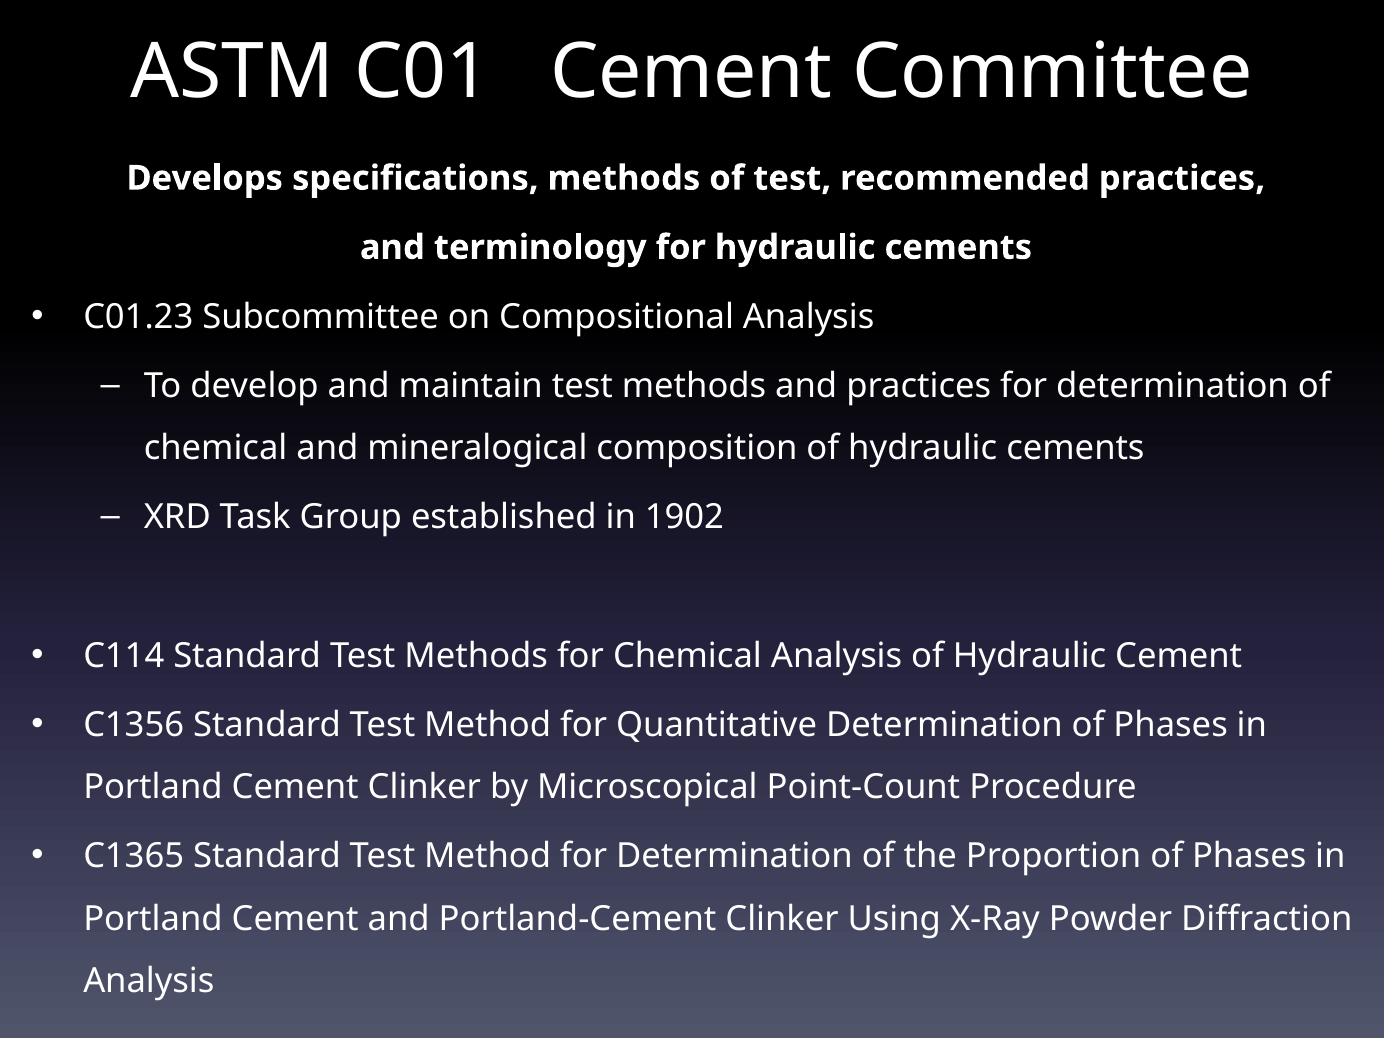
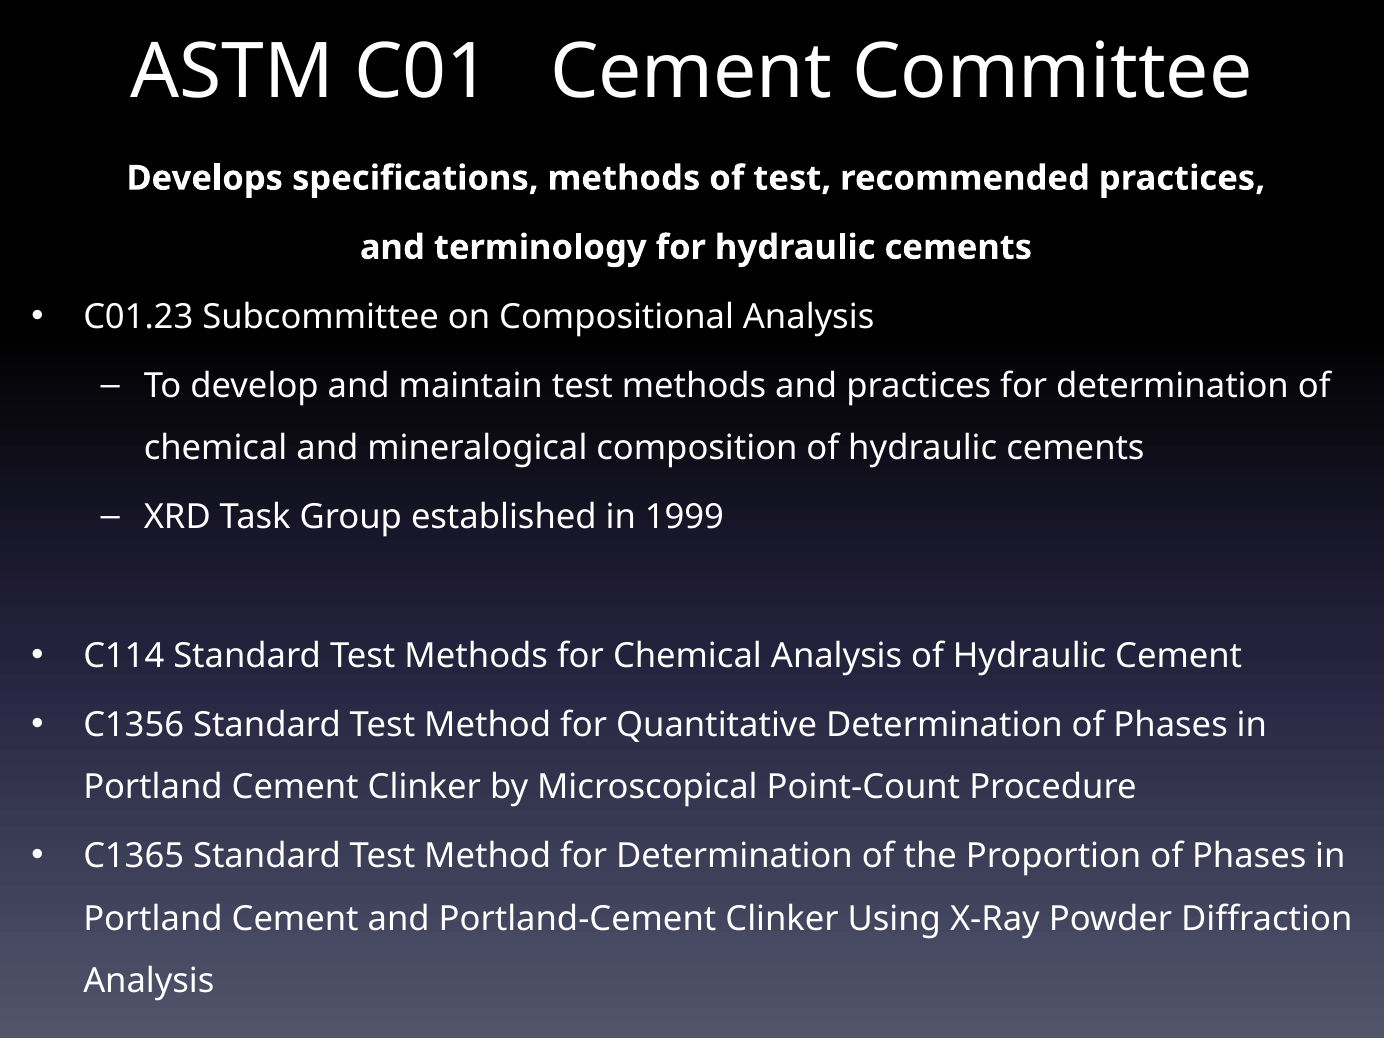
1902: 1902 -> 1999 (684, 517)
